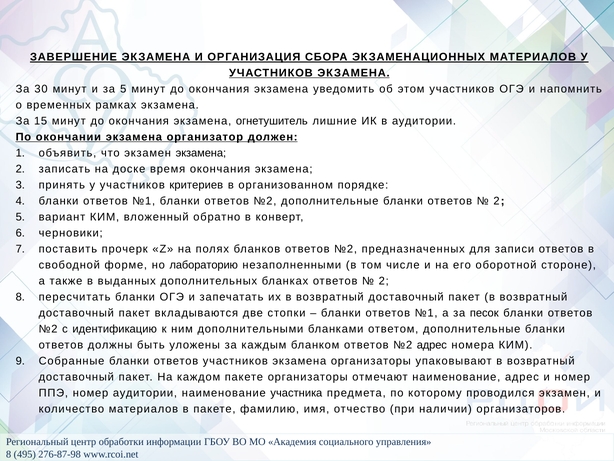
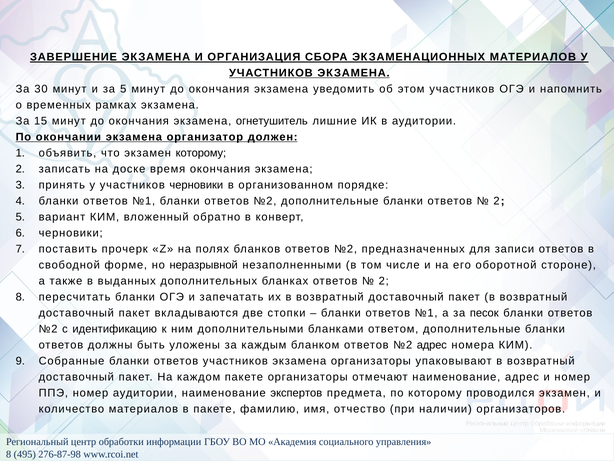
экзамен экзамена: экзамена -> которому (201, 153)
участников критериев: критериев -> черновики (196, 185)
лабораторию: лабораторию -> неразрывной (204, 265)
участника: участника -> экспертов (296, 392)
